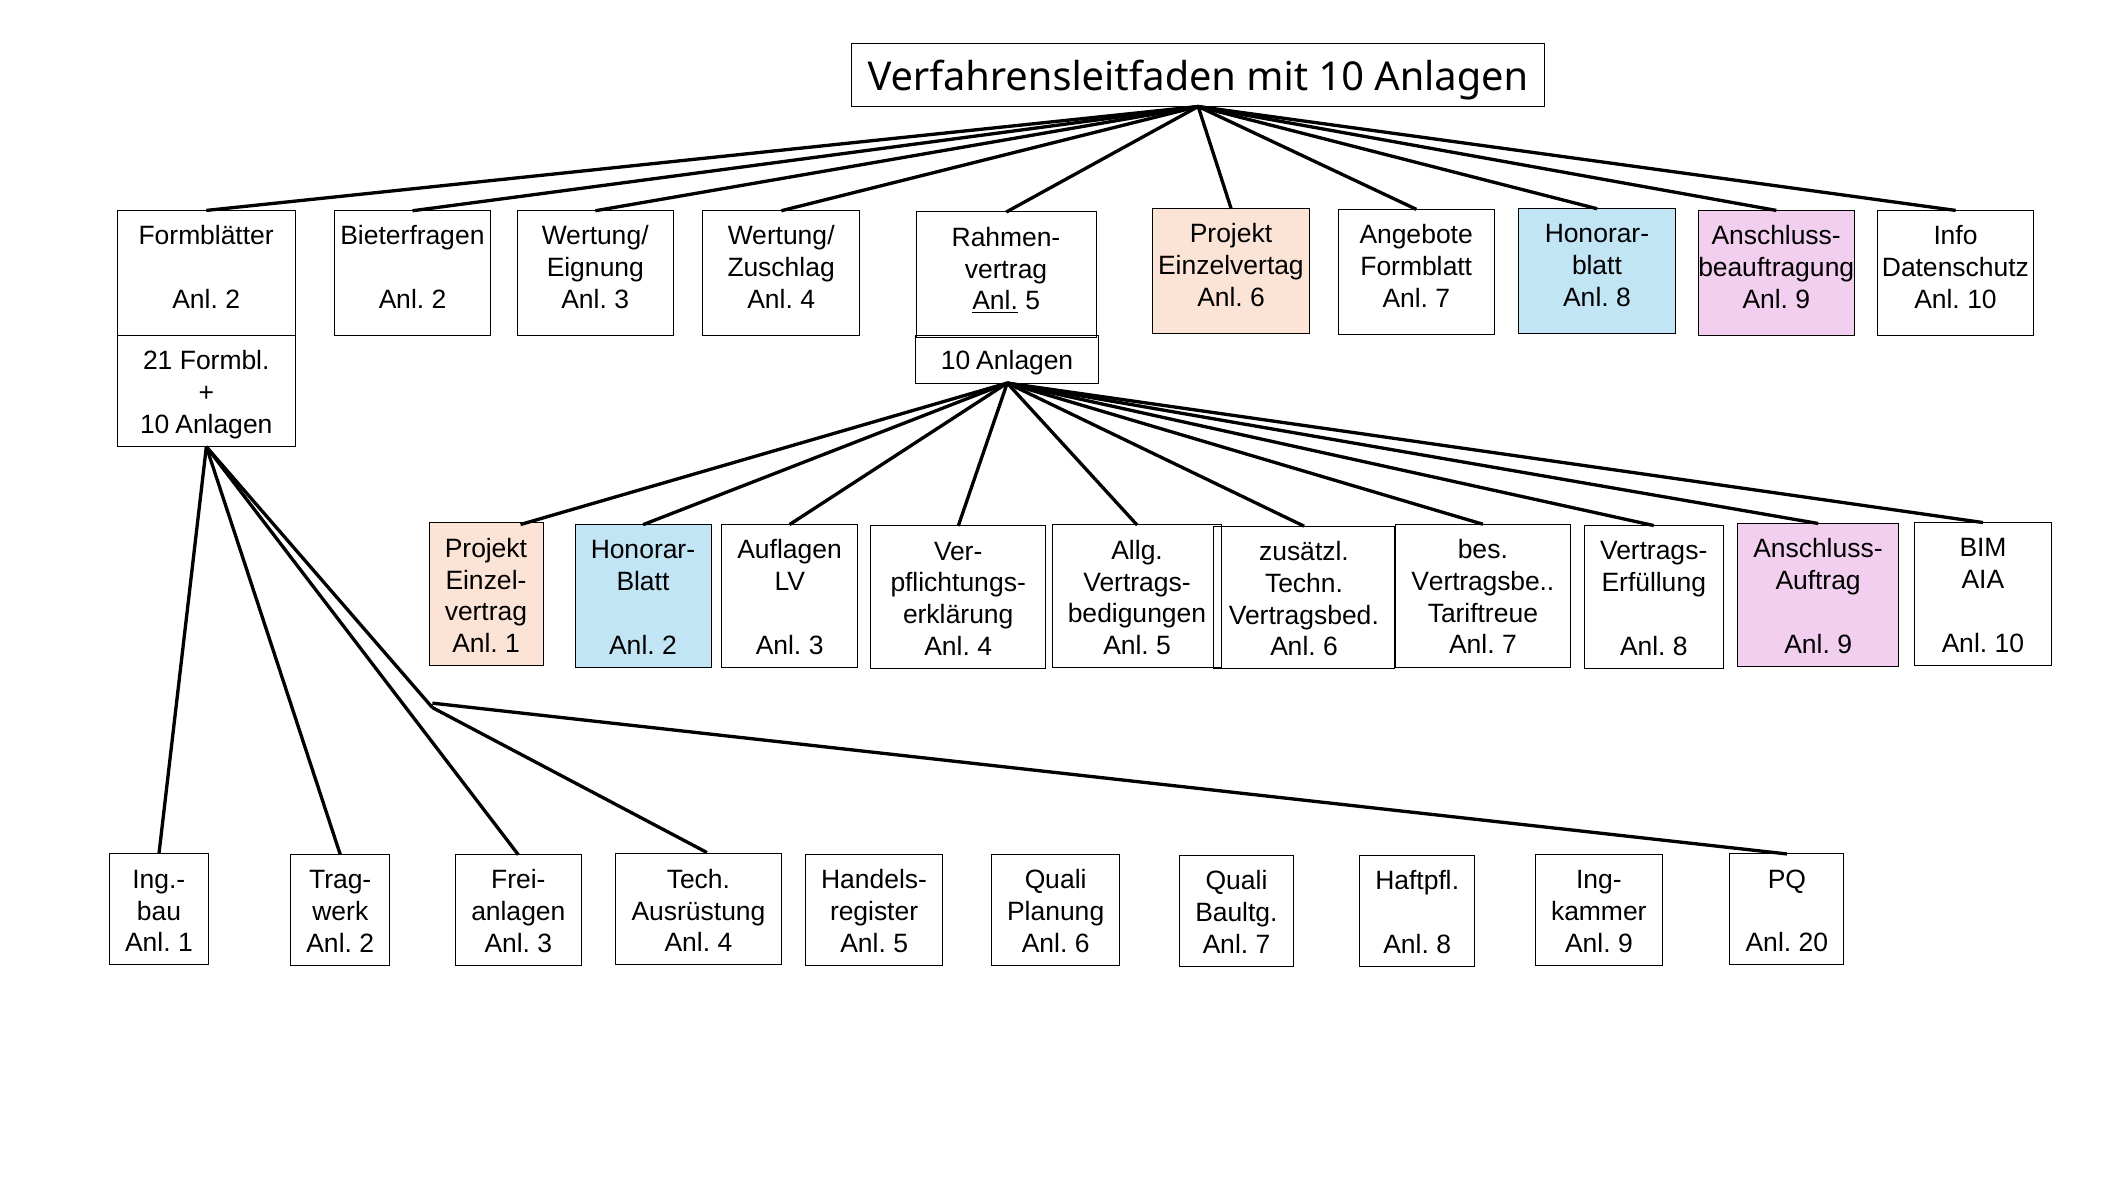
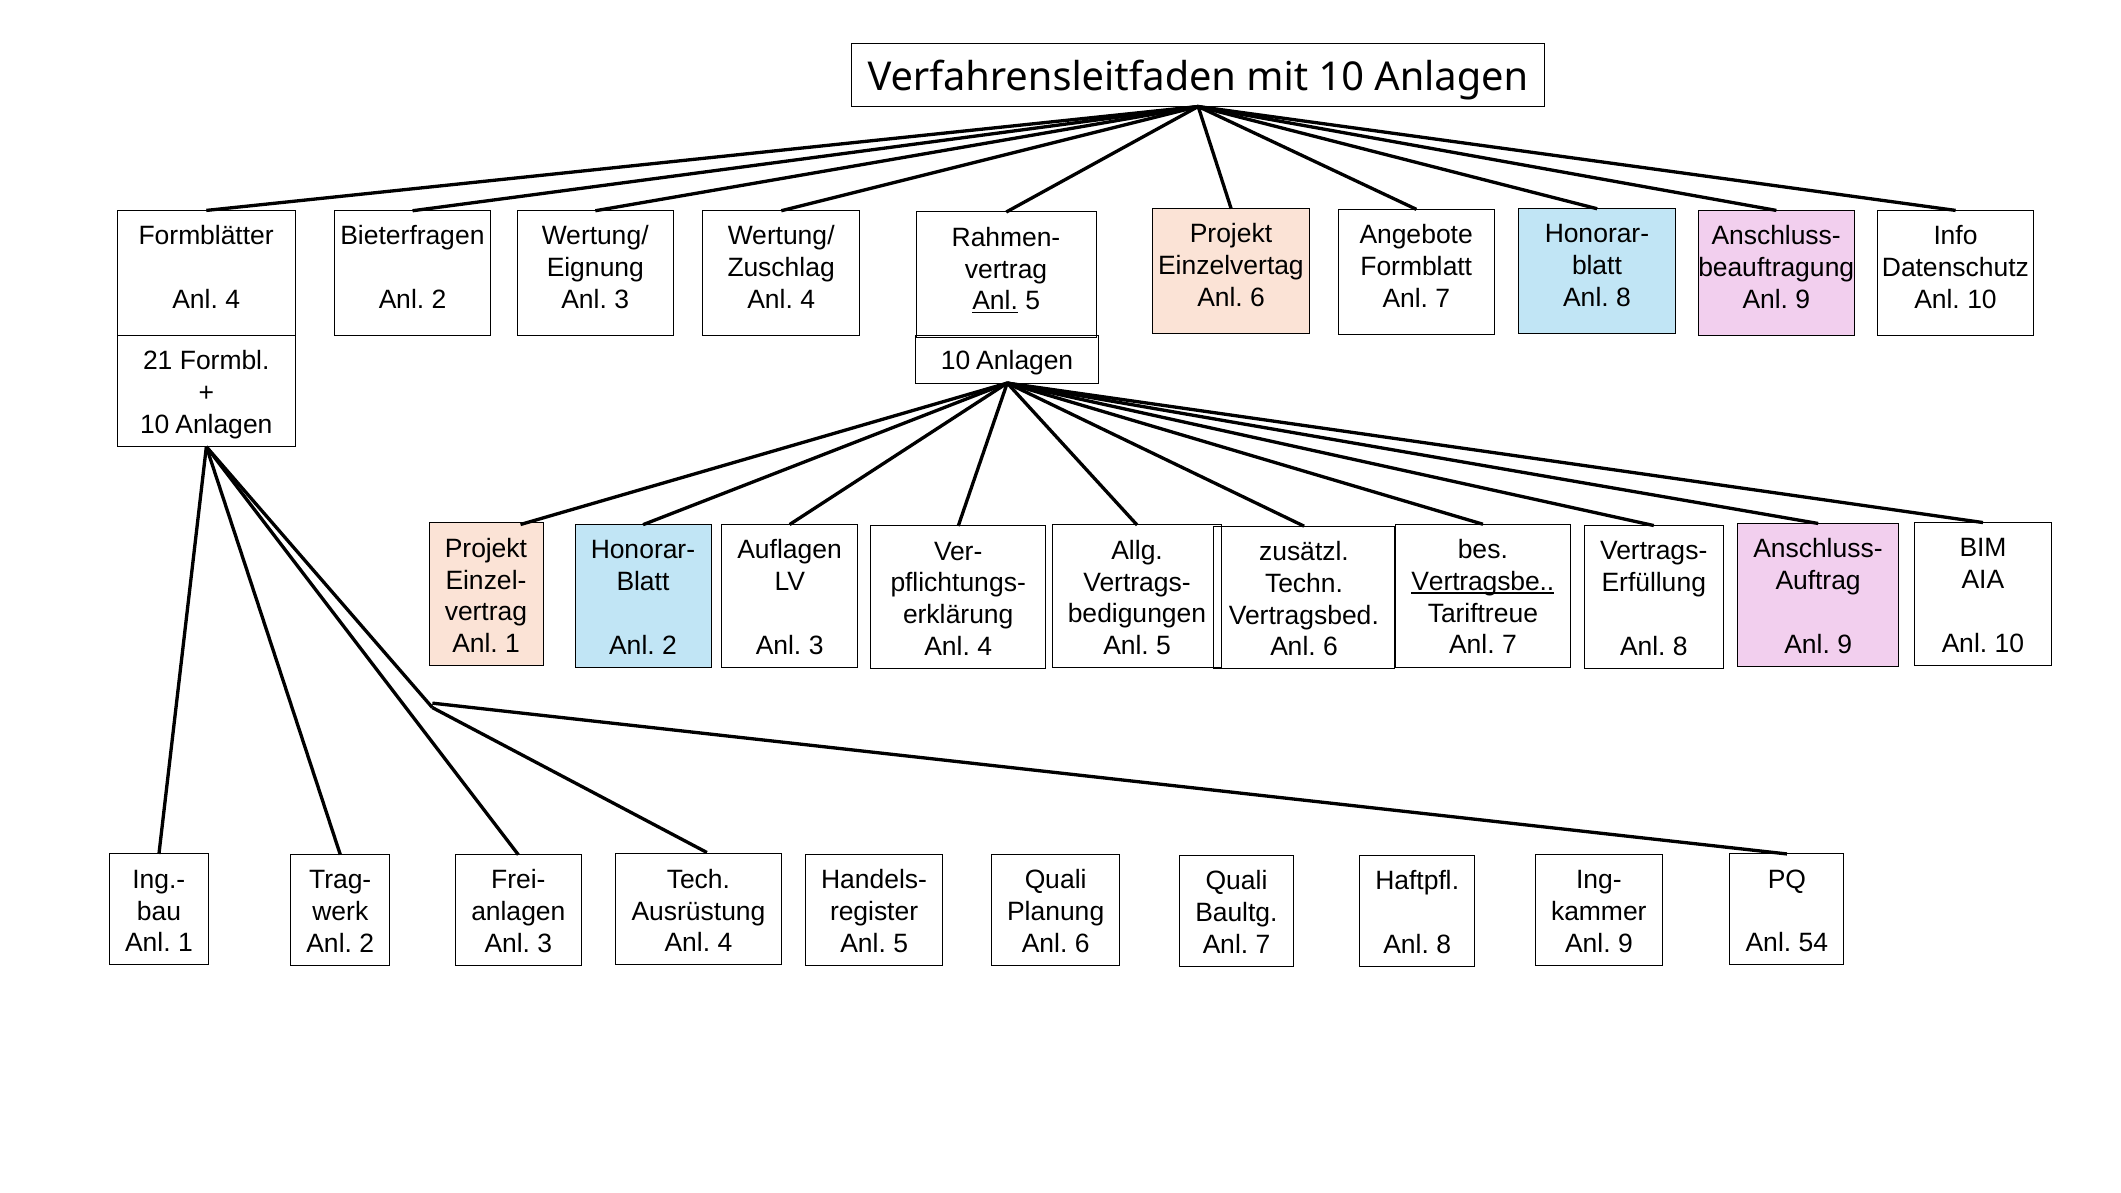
2: 2 -> 4 (233, 300)
Vertragsbe underline: none -> present (1483, 582)
20: 20 -> 54 (1813, 943)
